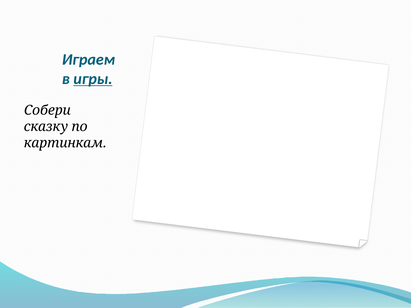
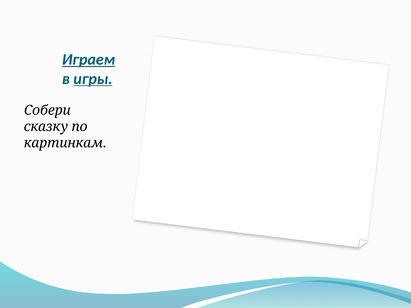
Играем underline: none -> present (89, 60)
